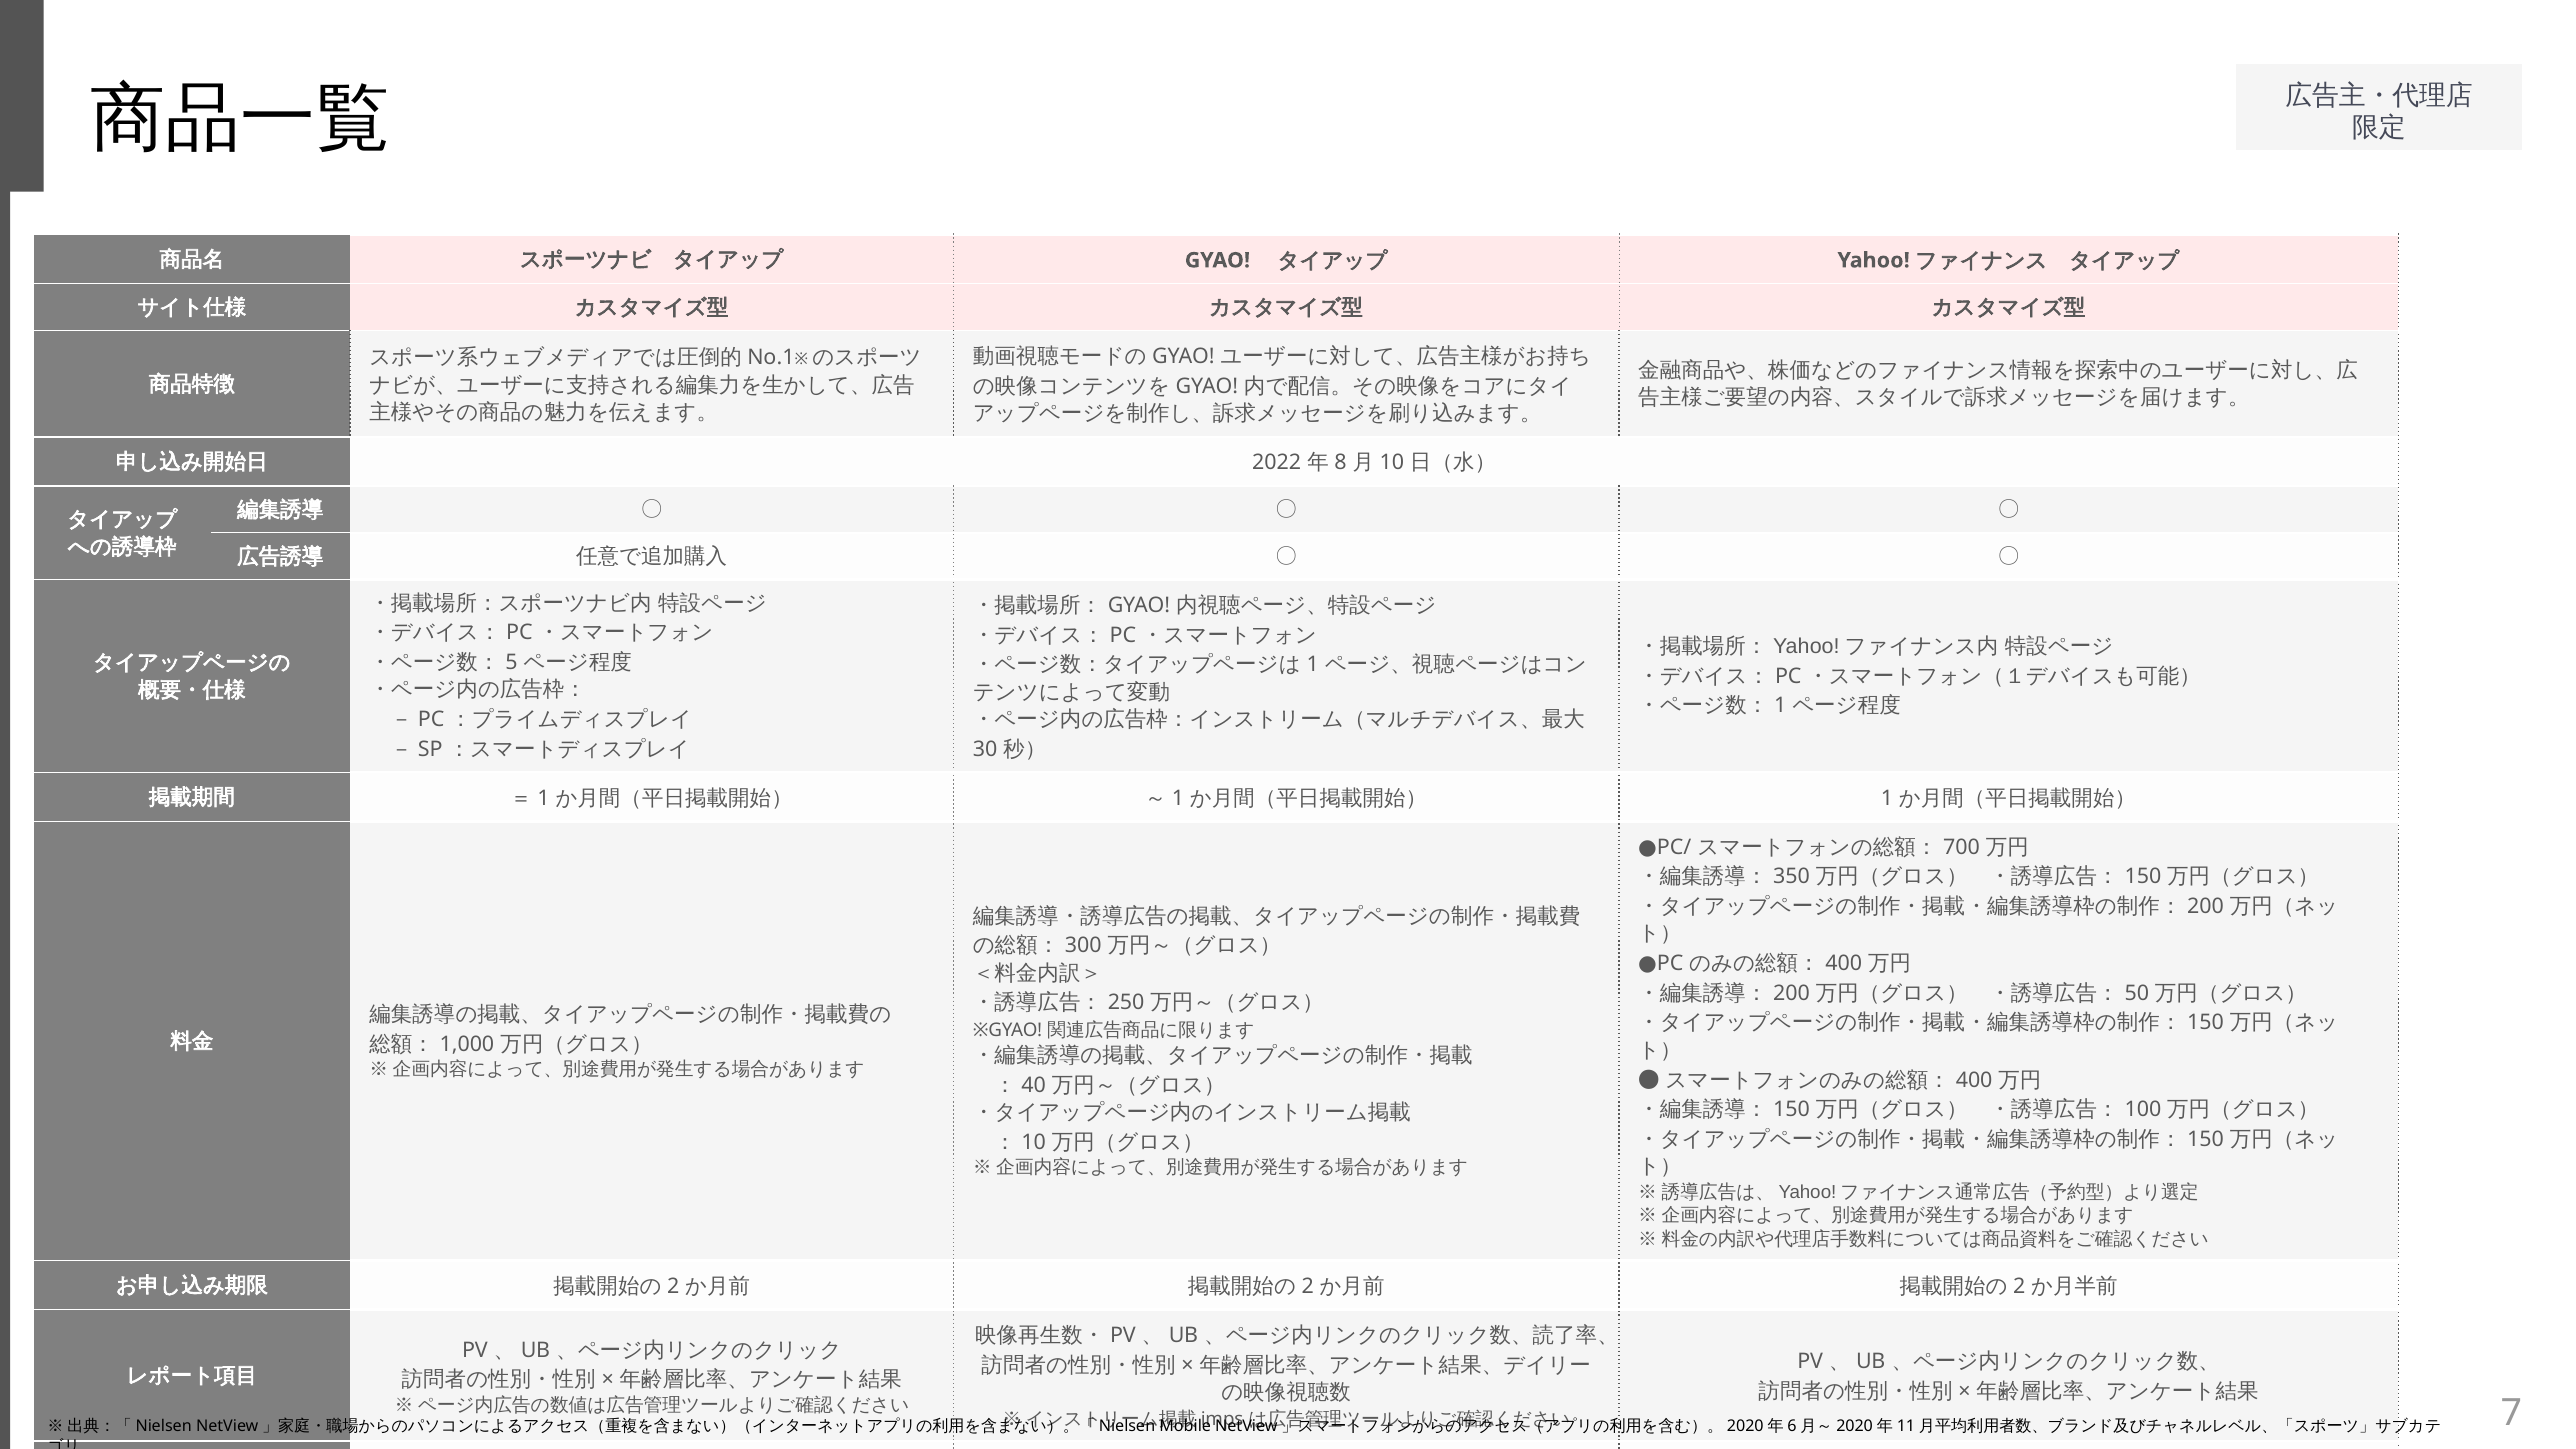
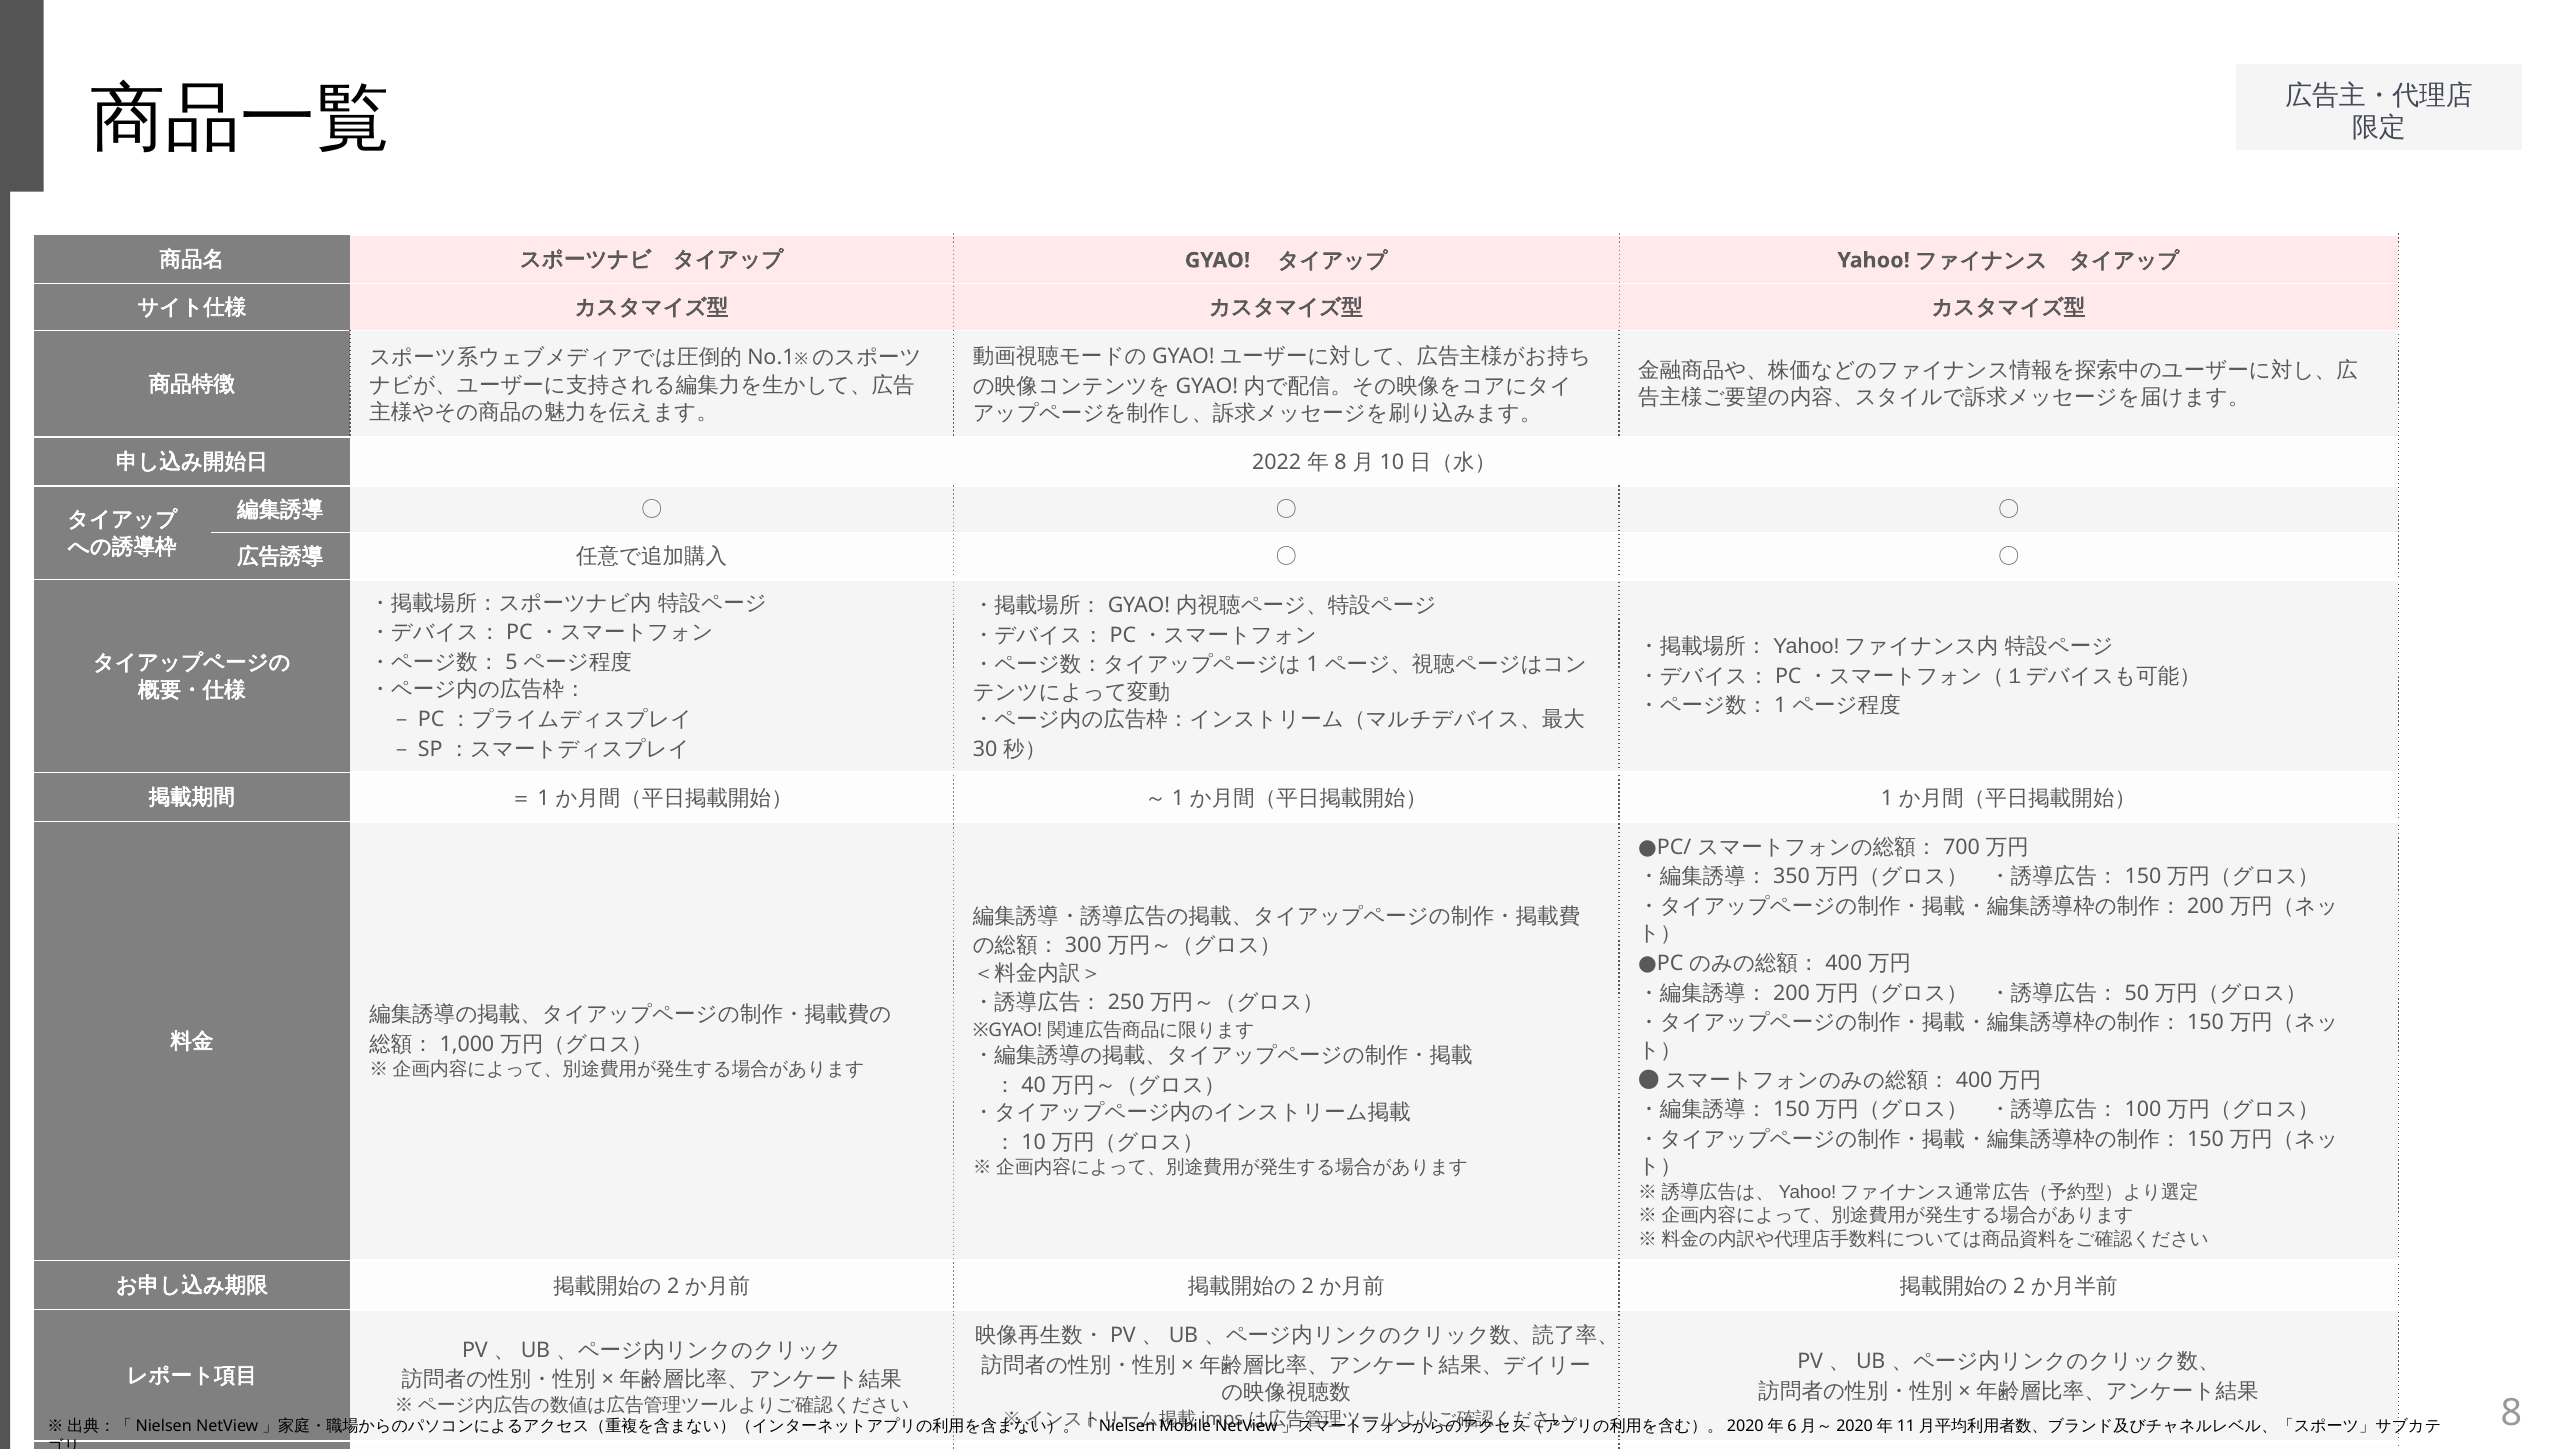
7: 7 -> 8 (2511, 1413)
